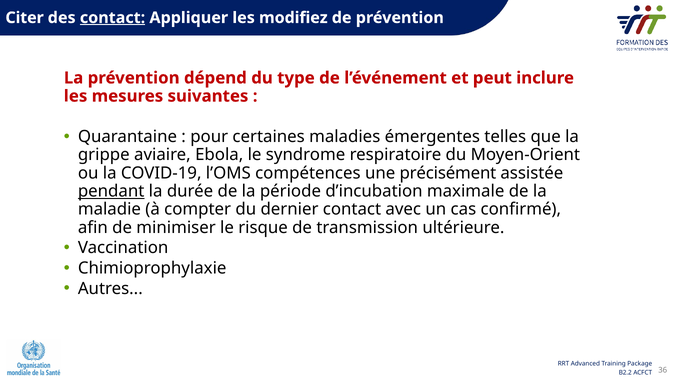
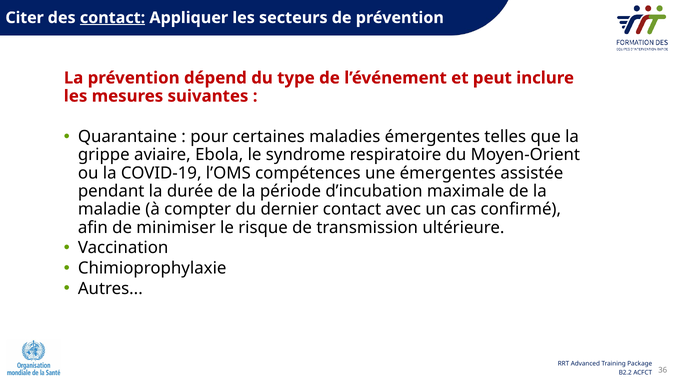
modifiez: modifiez -> secteurs (293, 18)
une précisément: précisément -> émergentes (448, 173)
pendant underline: present -> none (111, 191)
